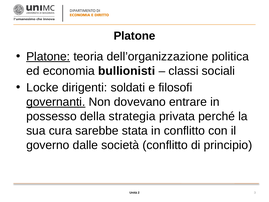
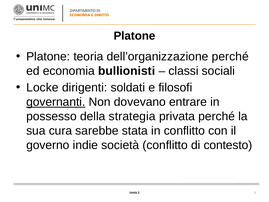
Platone underline: present -> none (48, 56)
dell’organizzazione politica: politica -> perché (230, 56)
dalle: dalle -> indie (85, 145)
principio: principio -> contesto (228, 145)
